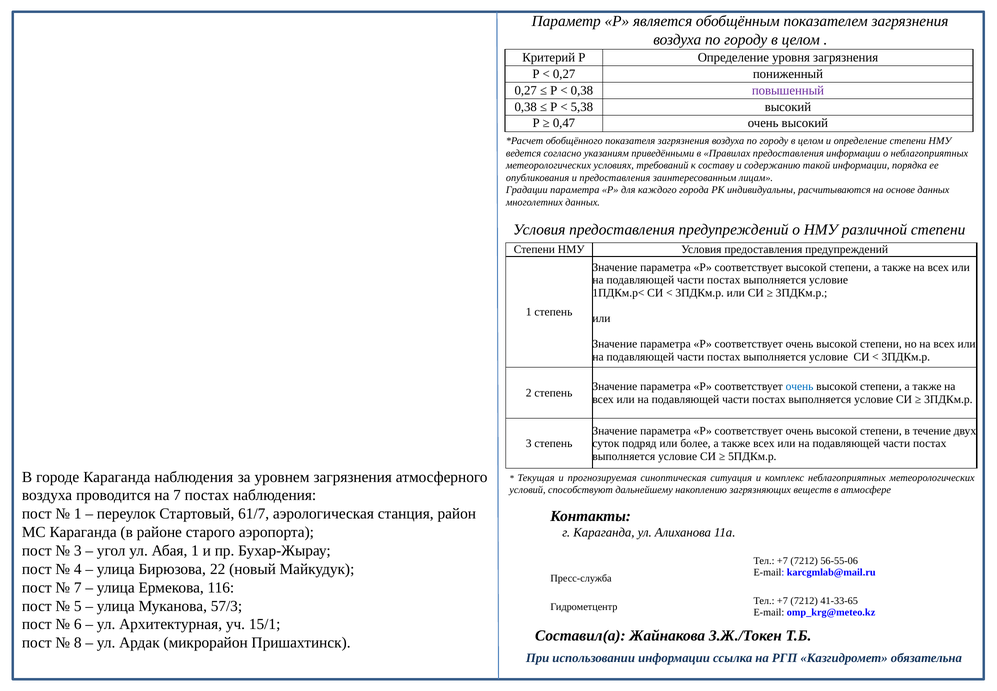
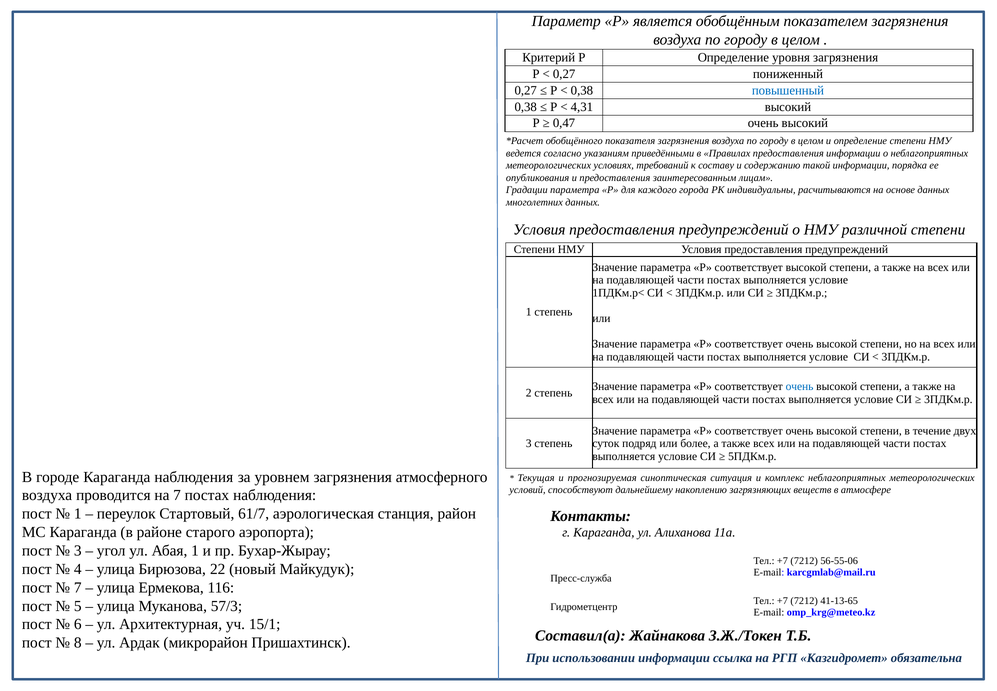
повышенный colour: purple -> blue (788, 90)
5,38: 5,38 -> 4,31 (582, 107)
41-33-65: 41-33-65 -> 41-13-65 (839, 600)
